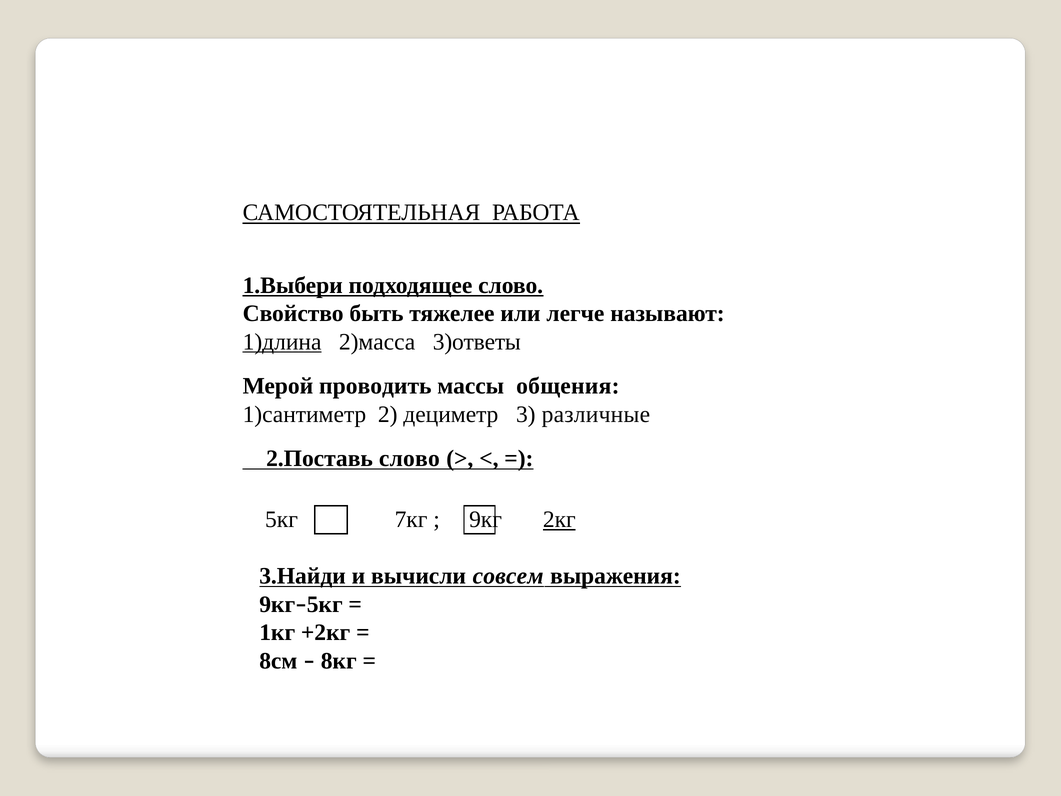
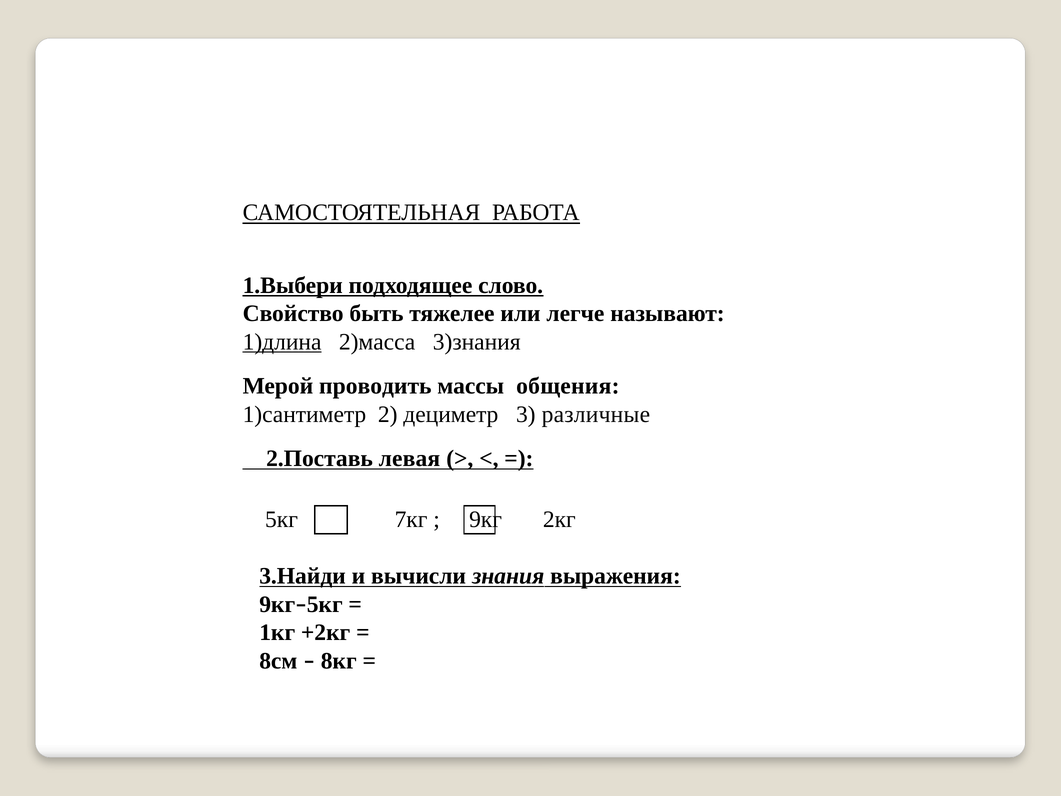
3)ответы: 3)ответы -> 3)знания (477, 342)
2.Поставь слово: слово -> левая (409, 458)
2кг underline: present -> none (559, 519)
совсем: совсем -> знания (508, 576)
